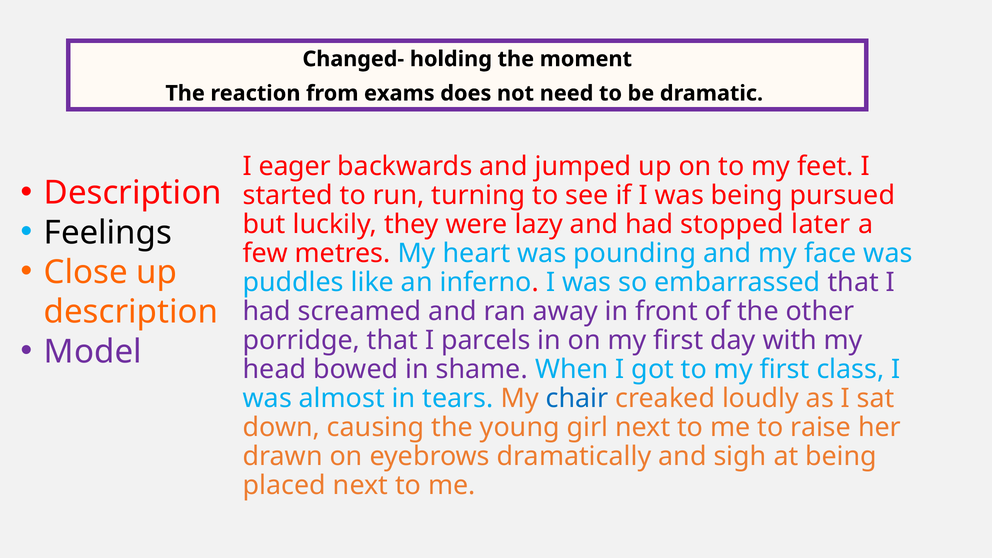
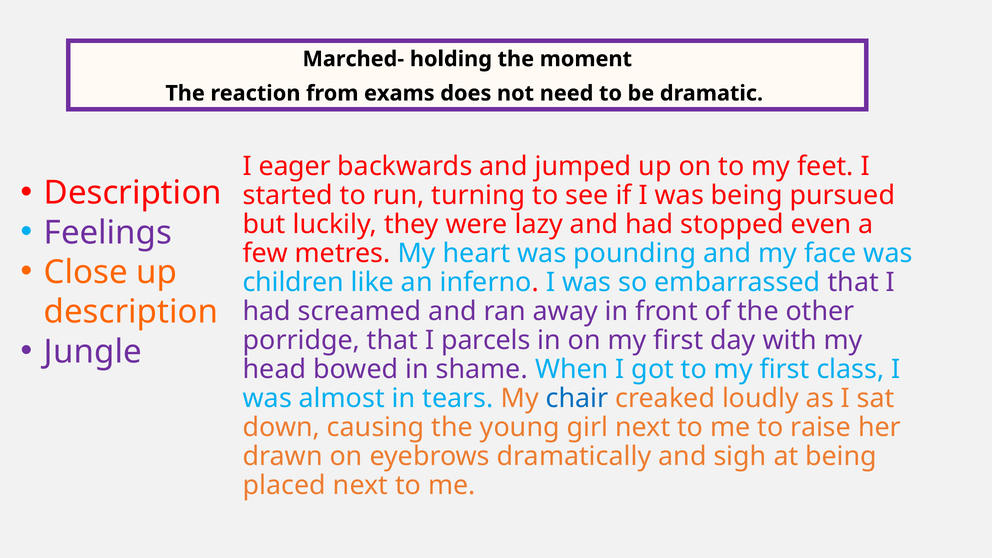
Changed-: Changed- -> Marched- (353, 59)
Feelings colour: black -> purple (108, 233)
later: later -> even (821, 225)
puddles: puddles -> children (293, 283)
Model: Model -> Jungle (93, 352)
